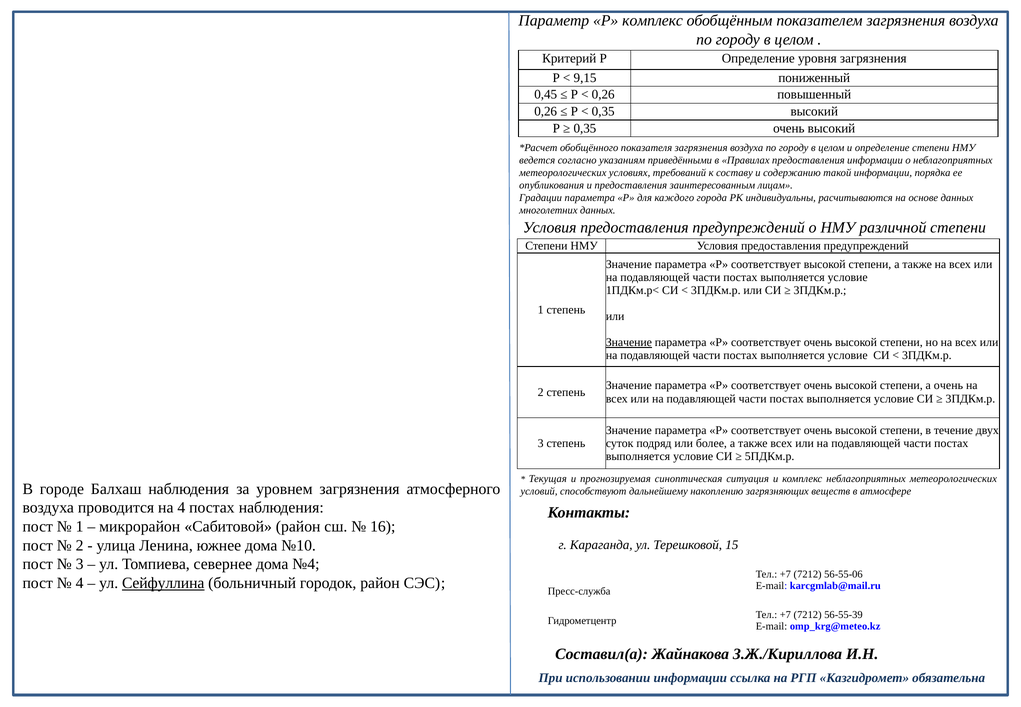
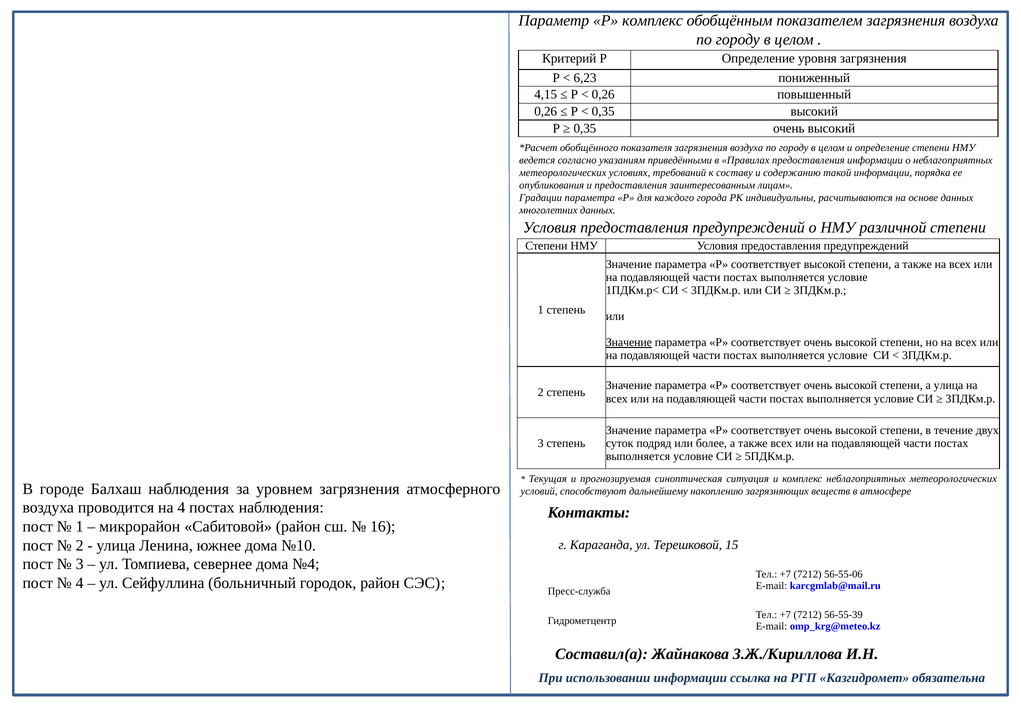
9,15: 9,15 -> 6,23 (585, 78)
0,45: 0,45 -> 4,15 (546, 95)
а очень: очень -> улица (949, 386)
Сейфуллина underline: present -> none (163, 583)
